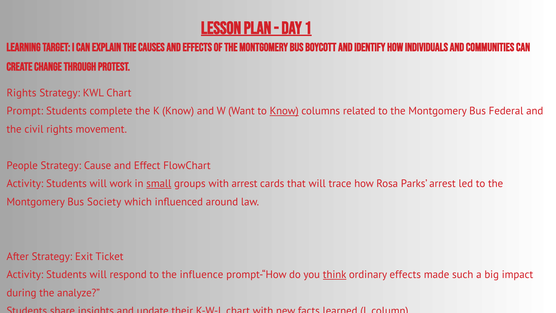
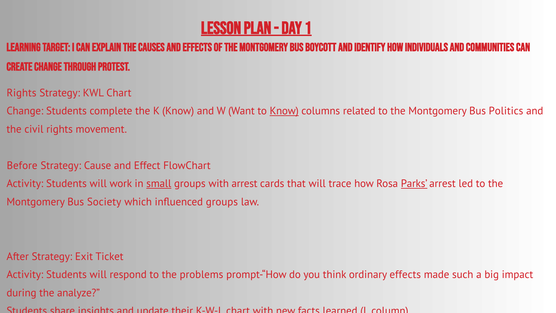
Prompt: Prompt -> Change (25, 111)
Federal: Federal -> Politics (506, 111)
People: People -> Before (22, 165)
Parks underline: none -> present (414, 184)
influenced around: around -> groups (222, 202)
influence: influence -> problems (201, 274)
think underline: present -> none (335, 274)
